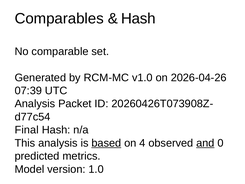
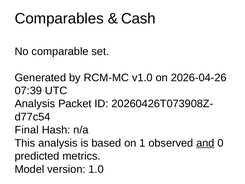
Hash: Hash -> Cash (138, 19)
based underline: present -> none (106, 143)
4: 4 -> 1 (142, 143)
